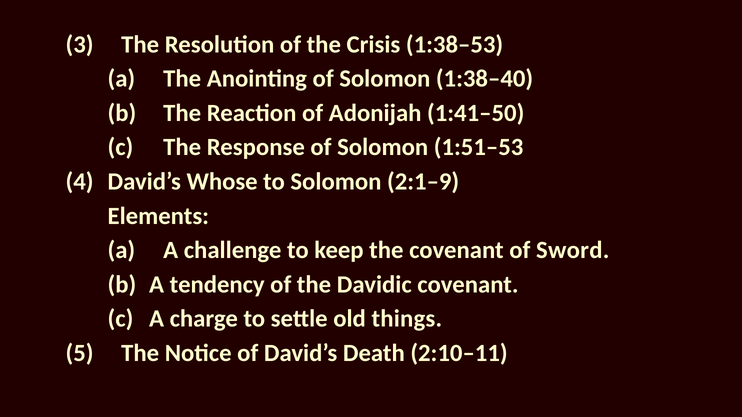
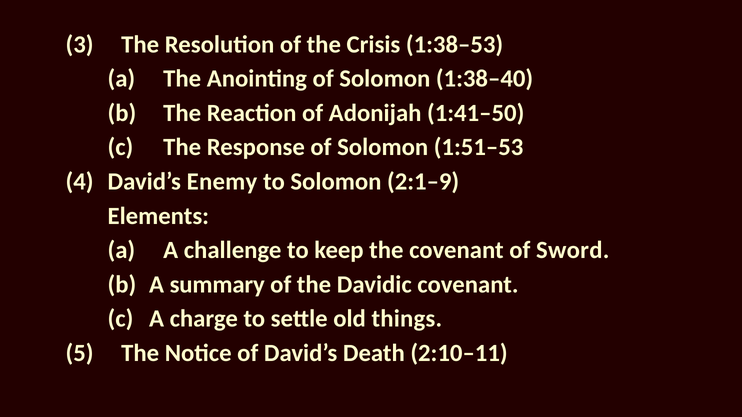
Whose: Whose -> Enemy (222, 182)
tendency: tendency -> summary (217, 285)
